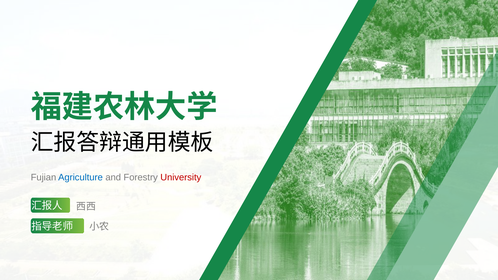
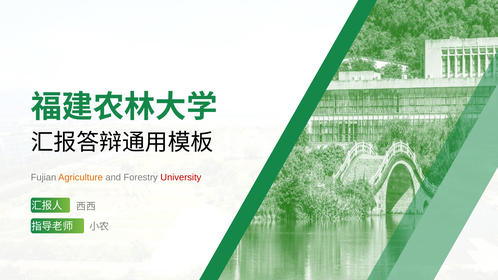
Agriculture colour: blue -> orange (81, 177)
